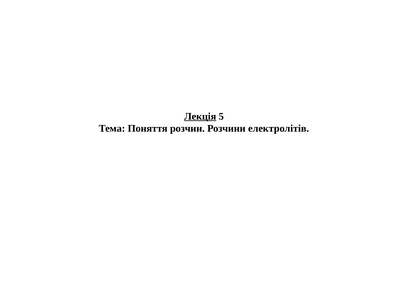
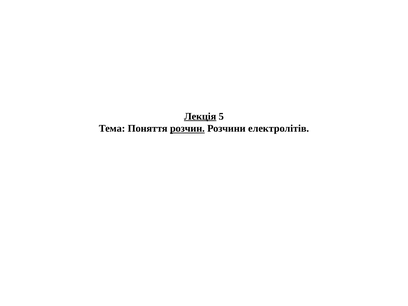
розчин underline: none -> present (187, 129)
